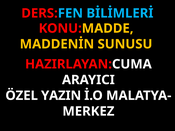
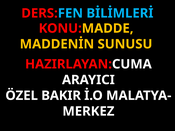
YAZIN: YAZIN -> BAKIR (61, 96)
